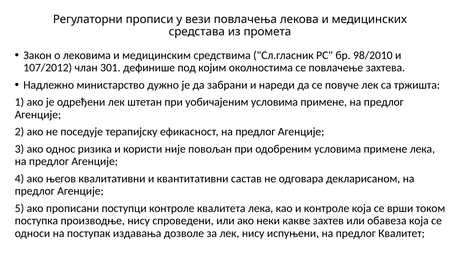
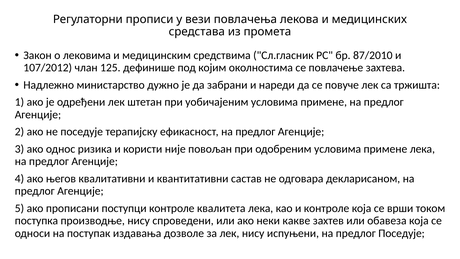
98/2010: 98/2010 -> 87/2010 (373, 55)
301: 301 -> 125 (110, 68)
предлог Квалитет: Квалитет -> Поседује (402, 233)
